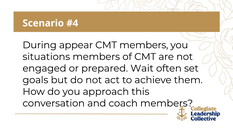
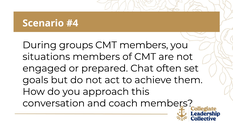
appear: appear -> groups (76, 45)
Wait: Wait -> Chat (142, 68)
